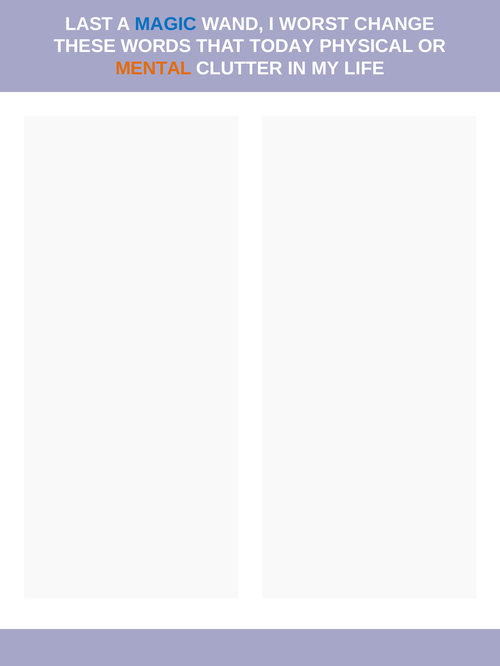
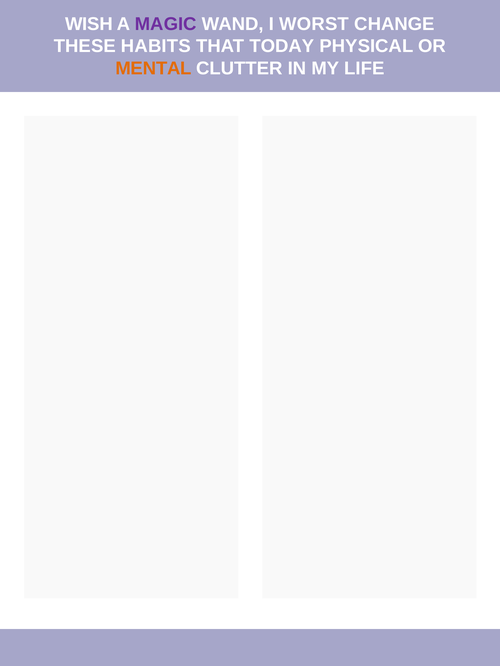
LAST: LAST -> WISH (89, 24)
MAGIC colour: blue -> purple (166, 24)
WORDS: WORDS -> HABITS (156, 46)
